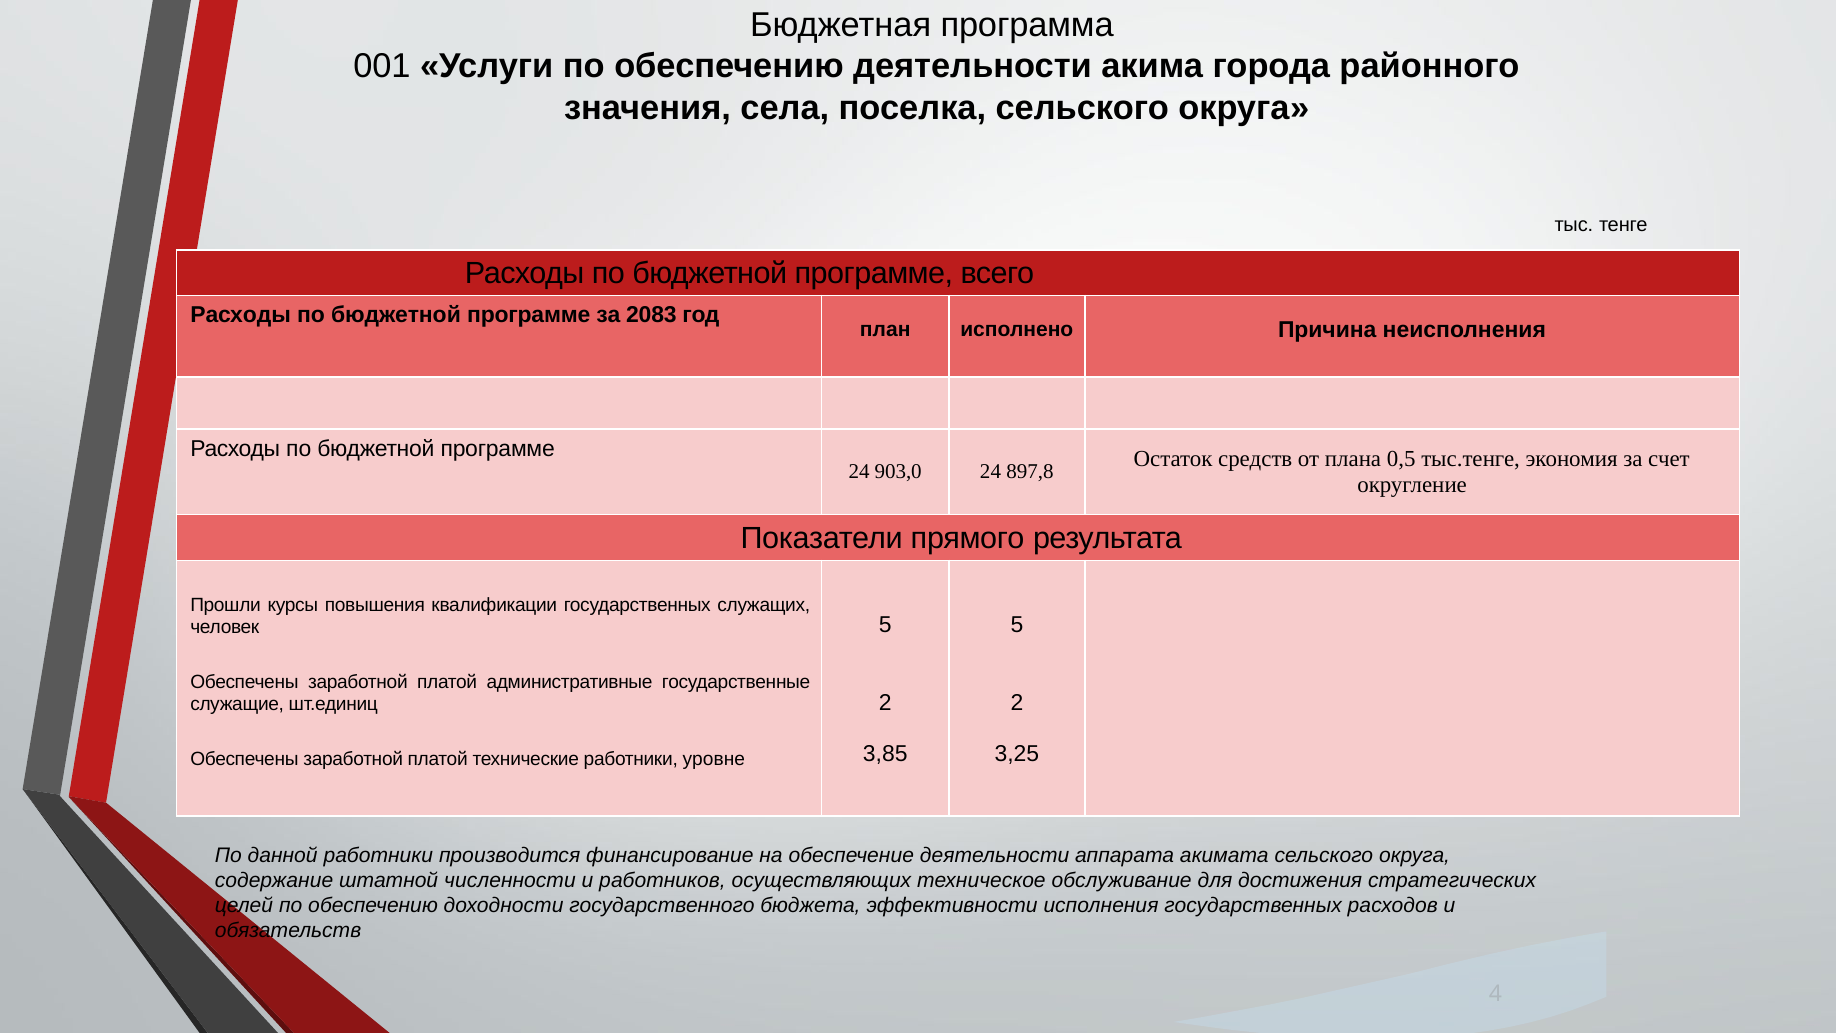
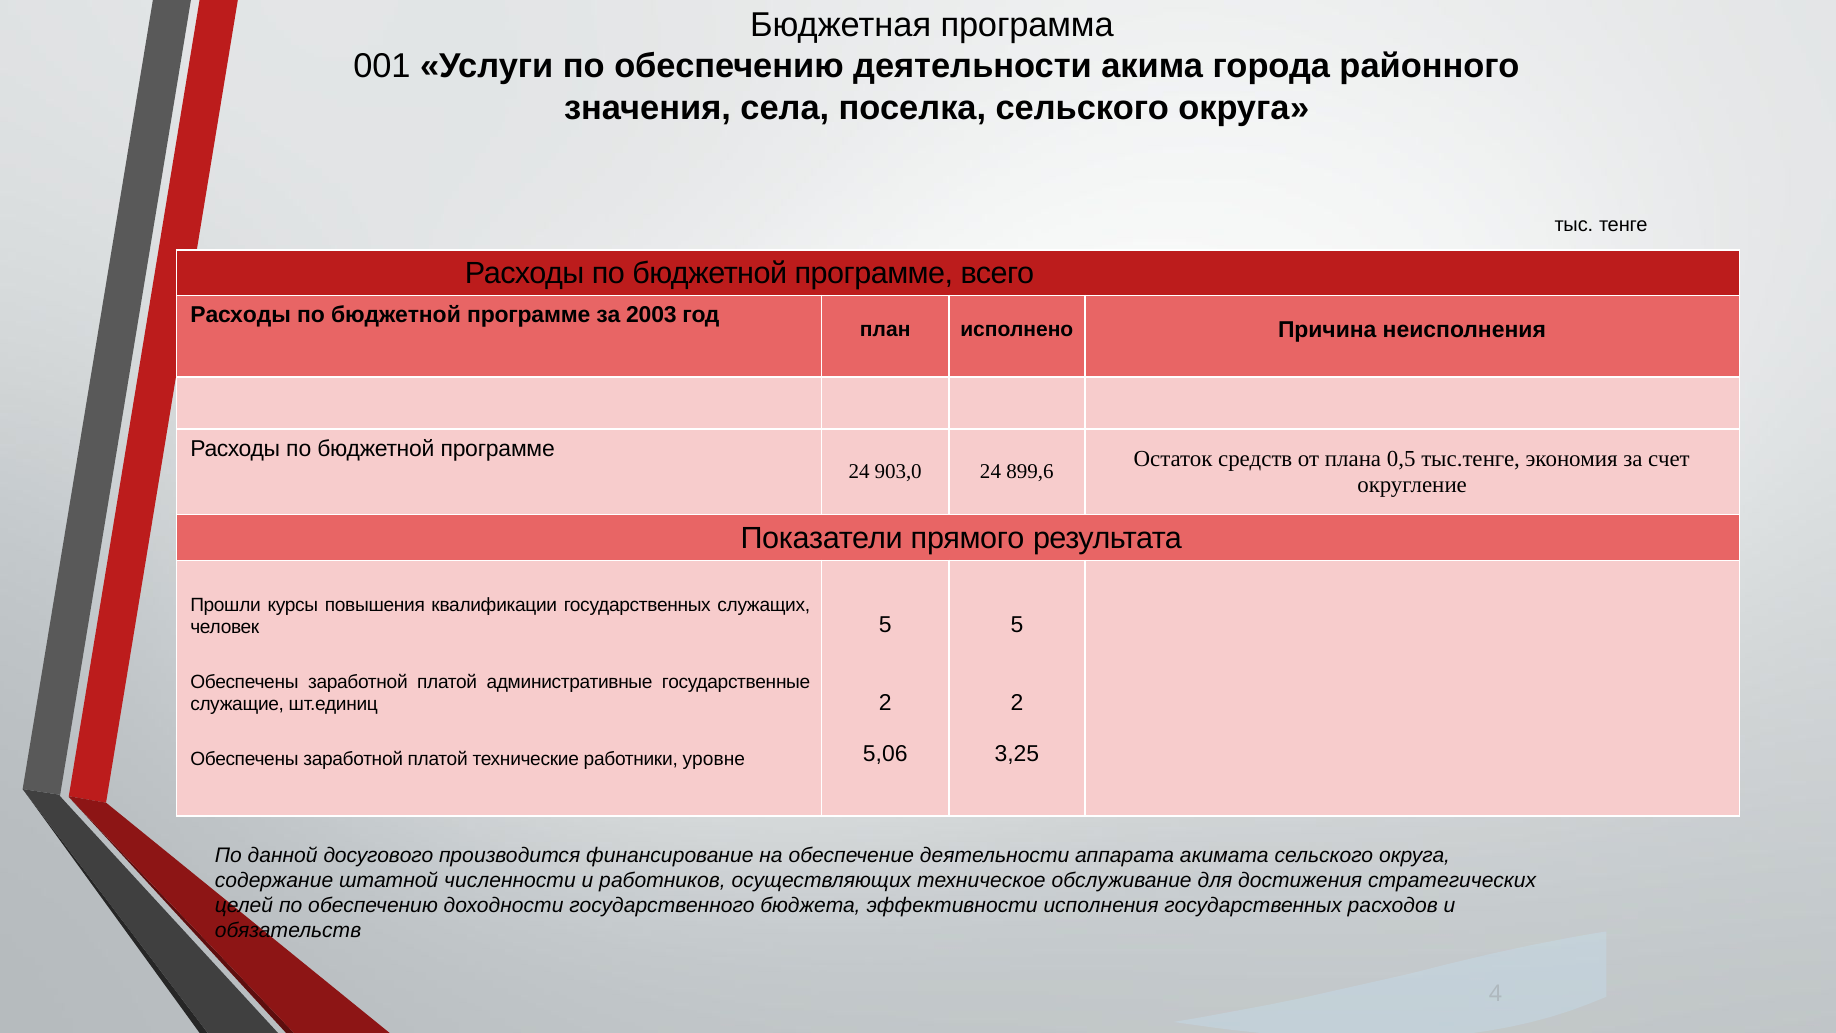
2083: 2083 -> 2003 (651, 315)
897,8: 897,8 -> 899,6 (1030, 472)
3,85: 3,85 -> 5,06 (885, 754)
данной работники: работники -> досугового (378, 855)
